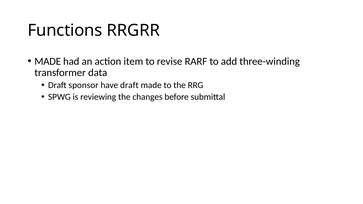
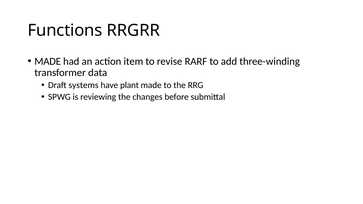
sponsor: sponsor -> systems (84, 85)
have draft: draft -> plant (129, 85)
